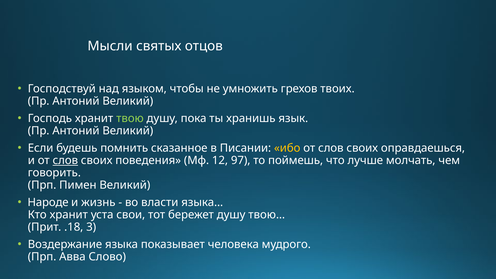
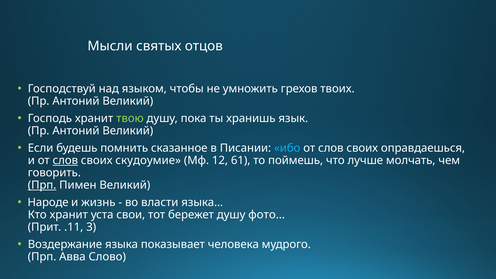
ибо colour: yellow -> light blue (287, 148)
поведения: поведения -> скудоумие (148, 160)
97: 97 -> 61 (241, 160)
Прп underline: none -> present (42, 185)
твою…: твою… -> фото… (267, 215)
.18: .18 -> .11 (74, 227)
